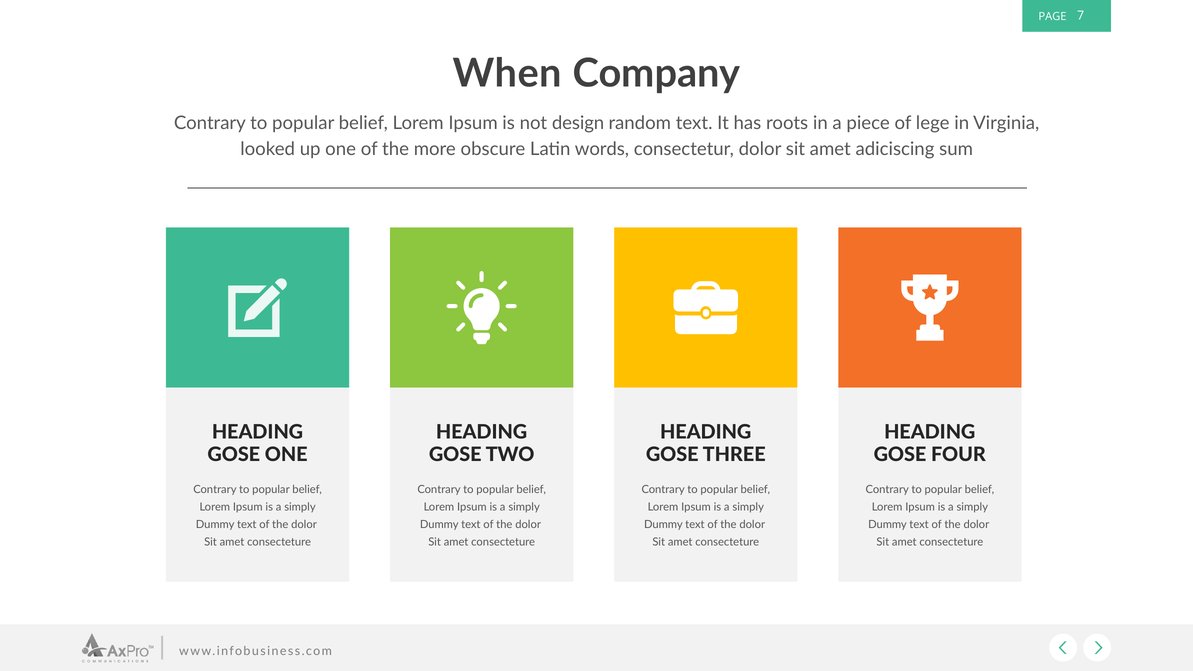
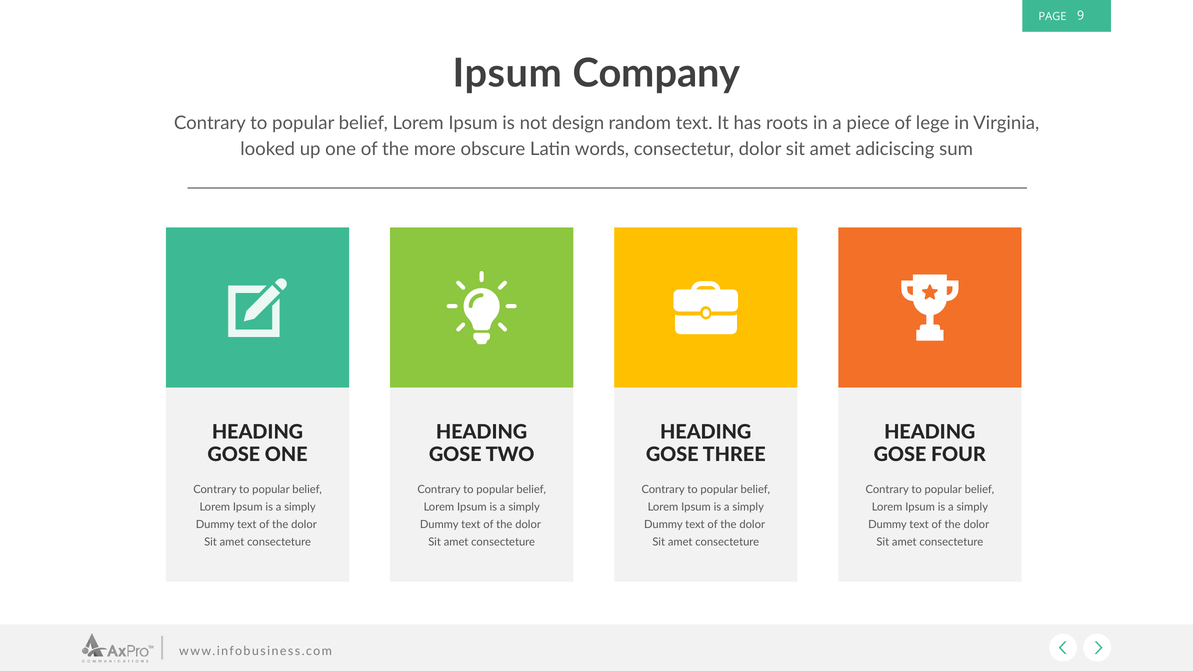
7: 7 -> 9 (1081, 16)
When: When -> Ipsum (507, 74)
